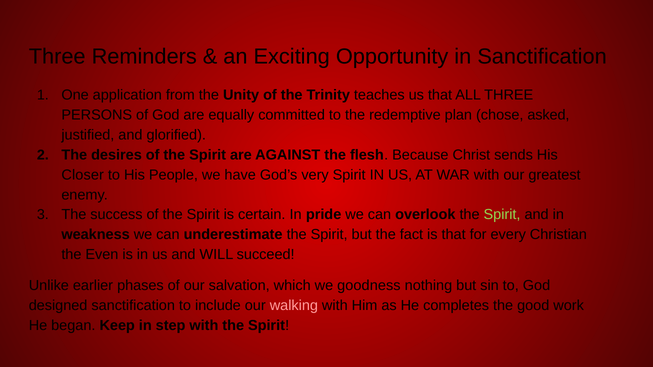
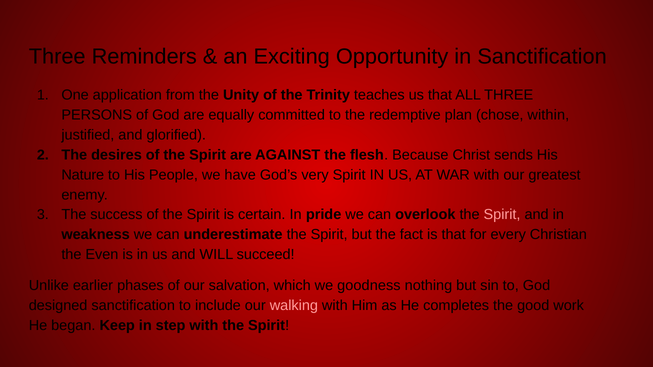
asked: asked -> within (548, 115)
Closer: Closer -> Nature (83, 175)
Spirit colour: light green -> pink (502, 215)
